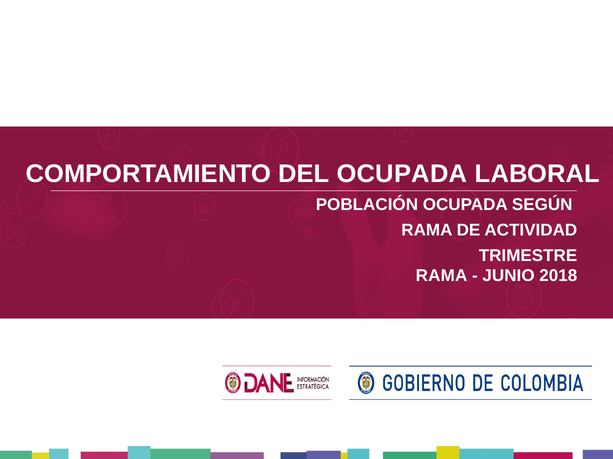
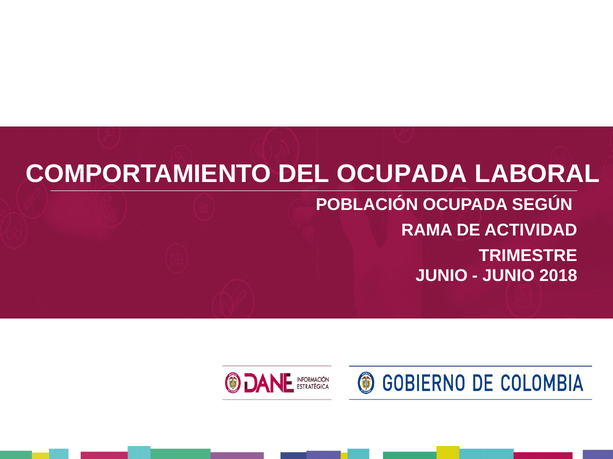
RAMA: RAMA -> JUNIO (442, 276)
